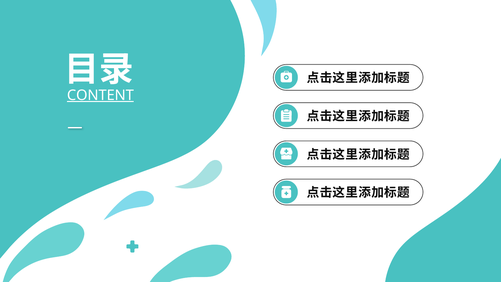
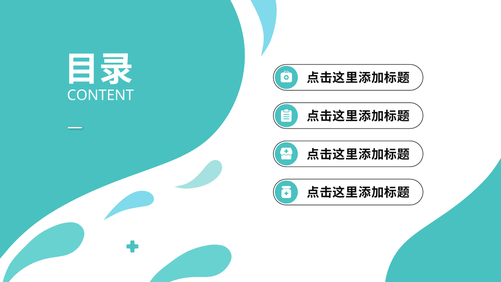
CONTENT underline: present -> none (100, 95)
